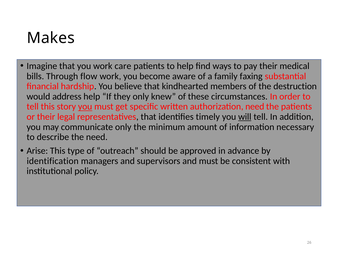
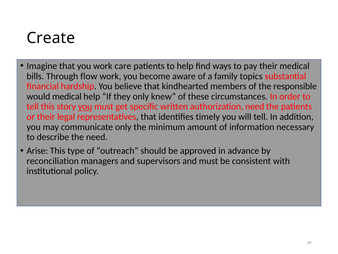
Makes: Makes -> Create (51, 38)
faxing: faxing -> topics (251, 76)
destruction: destruction -> responsible (295, 86)
would address: address -> medical (67, 96)
will underline: present -> none (245, 117)
identification: identification -> reconciliation (53, 161)
